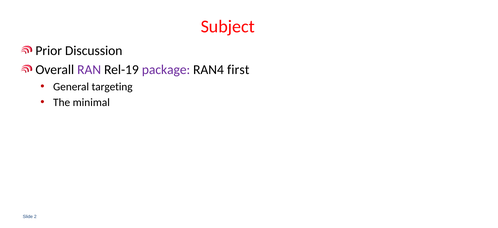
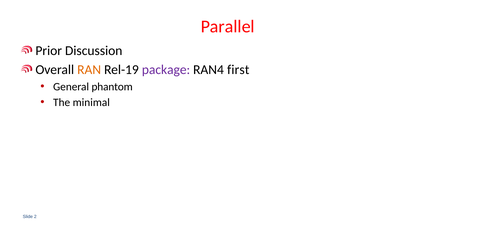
Subject: Subject -> Parallel (228, 26)
RAN colour: purple -> orange (89, 70)
targeting: targeting -> phantom (112, 87)
